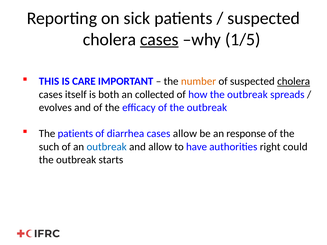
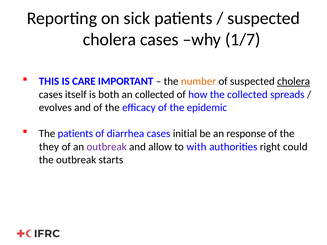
cases underline: present -> none (159, 39)
1/5: 1/5 -> 1/7 (243, 39)
how the outbreak: outbreak -> collected (247, 95)
of the outbreak: outbreak -> epidemic (207, 108)
cases allow: allow -> initial (185, 134)
such: such -> they (49, 147)
outbreak colour: blue -> purple (107, 147)
have: have -> with (196, 147)
